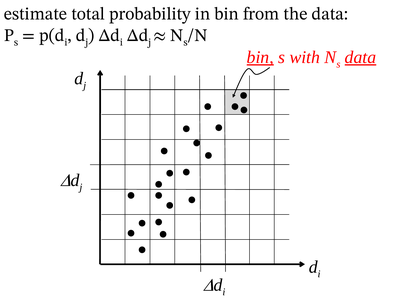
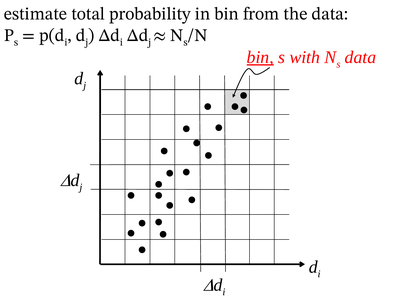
data underline: present -> none (361, 57)
